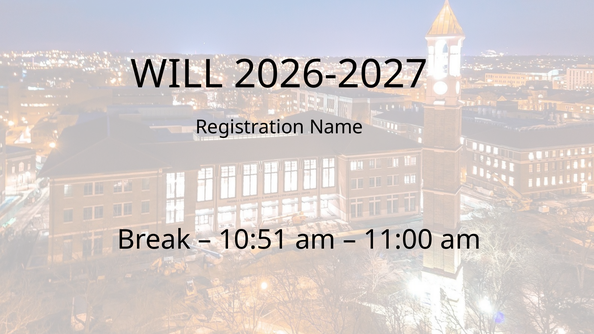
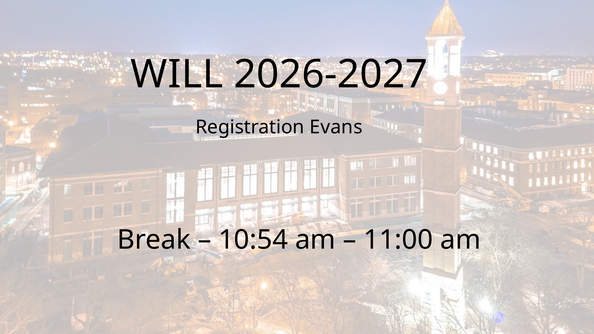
Name: Name -> Evans (336, 127)
10:51: 10:51 -> 10:54 (253, 240)
